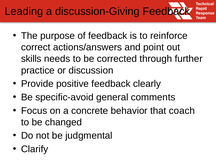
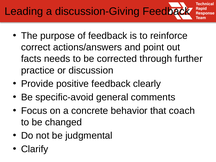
skills: skills -> facts (31, 59)
